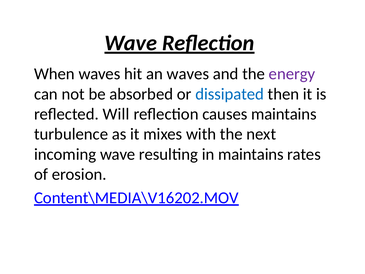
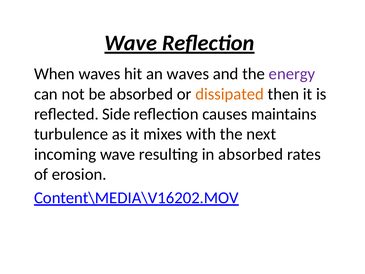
dissipated colour: blue -> orange (230, 94)
Will: Will -> Side (116, 114)
in maintains: maintains -> absorbed (251, 154)
